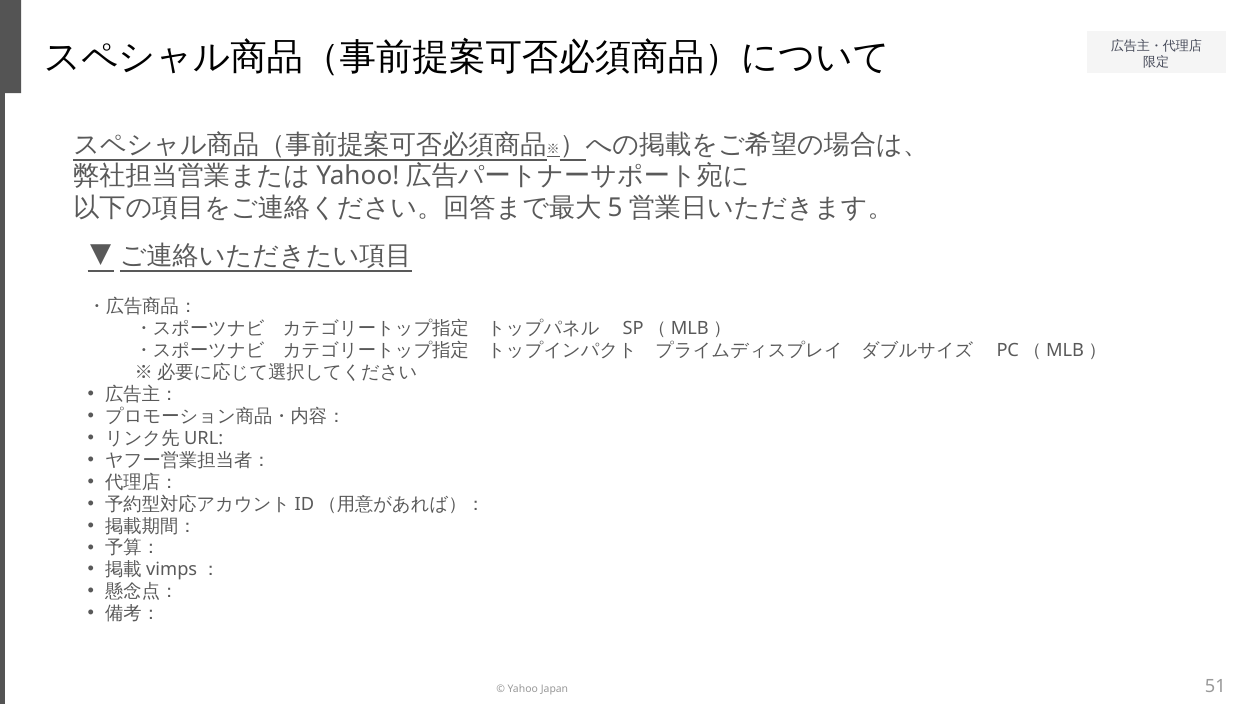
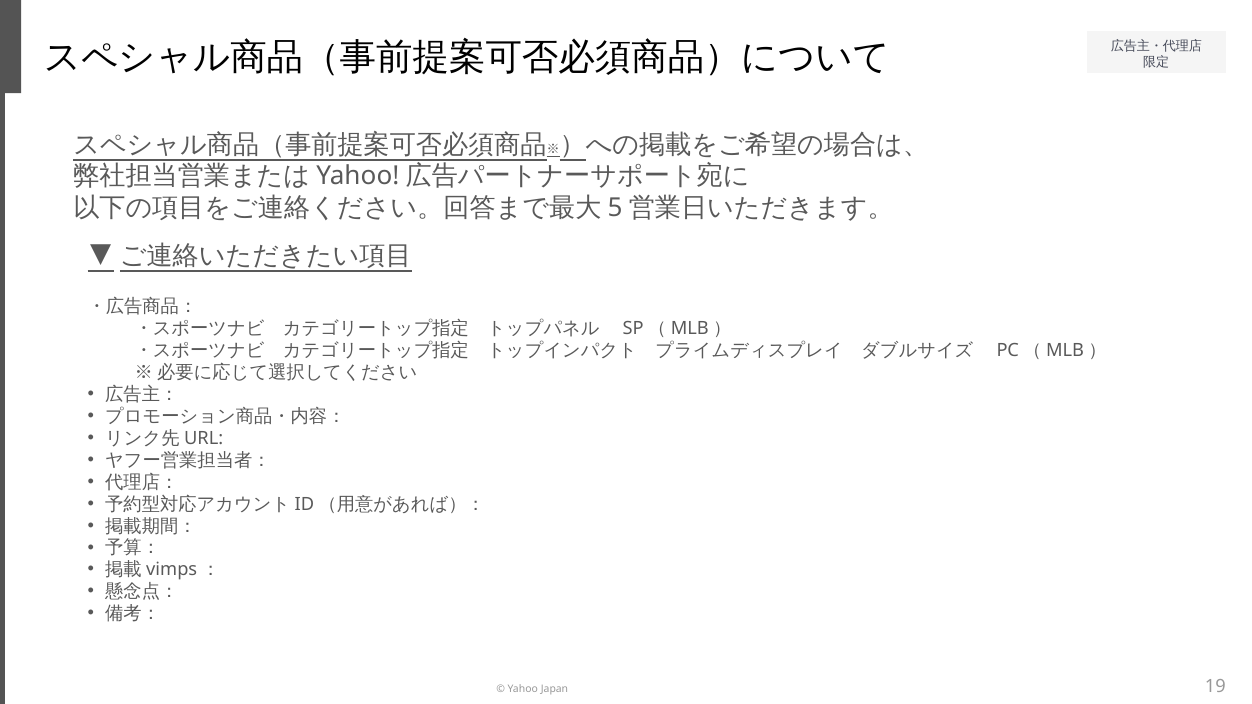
51: 51 -> 19 (1215, 687)
